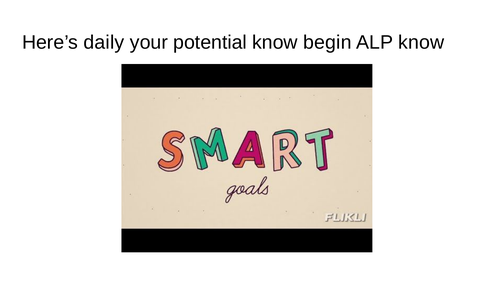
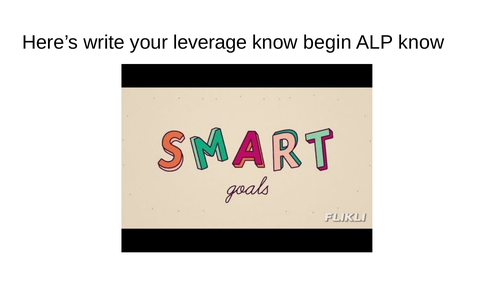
daily: daily -> write (104, 43)
potential: potential -> leverage (210, 43)
